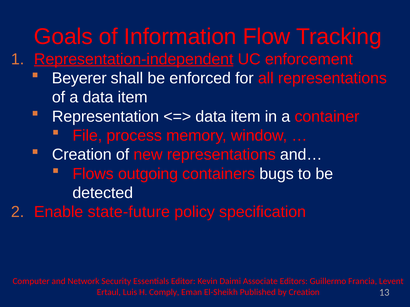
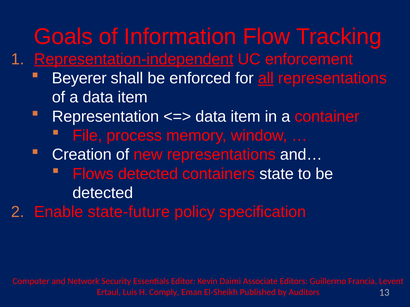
all underline: none -> present (266, 78)
Flows outgoing: outgoing -> detected (148, 174)
bugs: bugs -> state (277, 174)
by Creation: Creation -> Auditors (304, 293)
